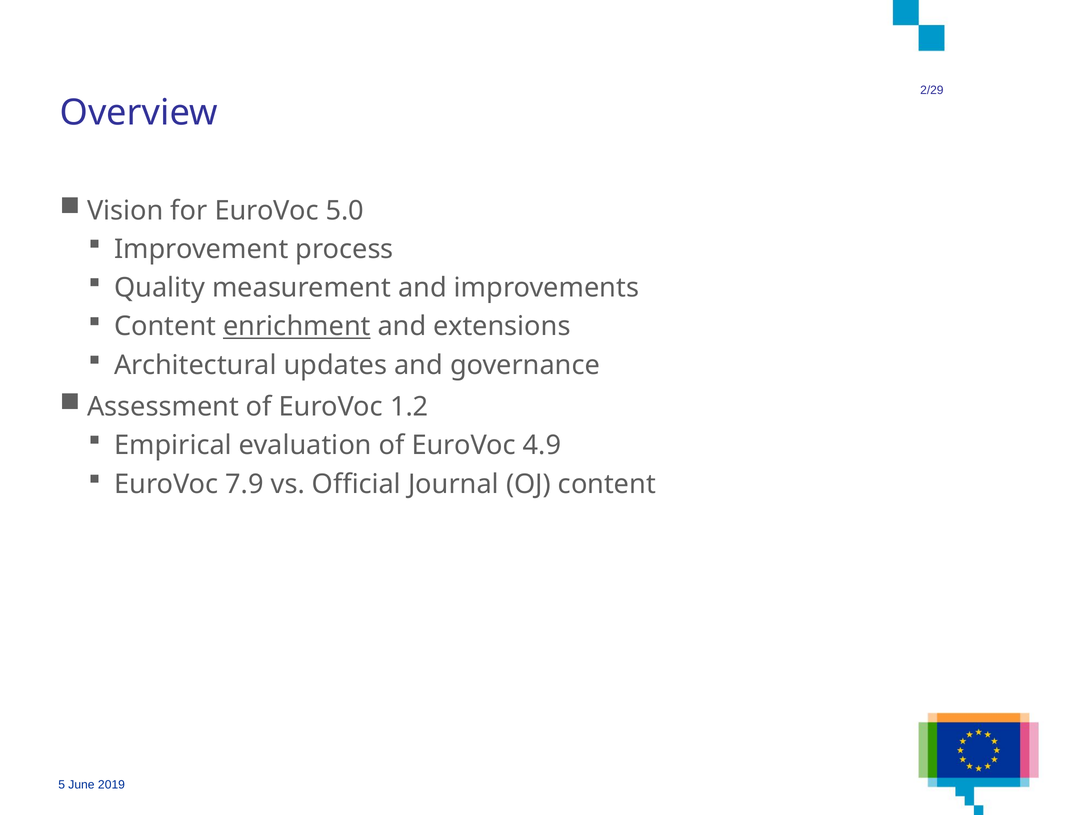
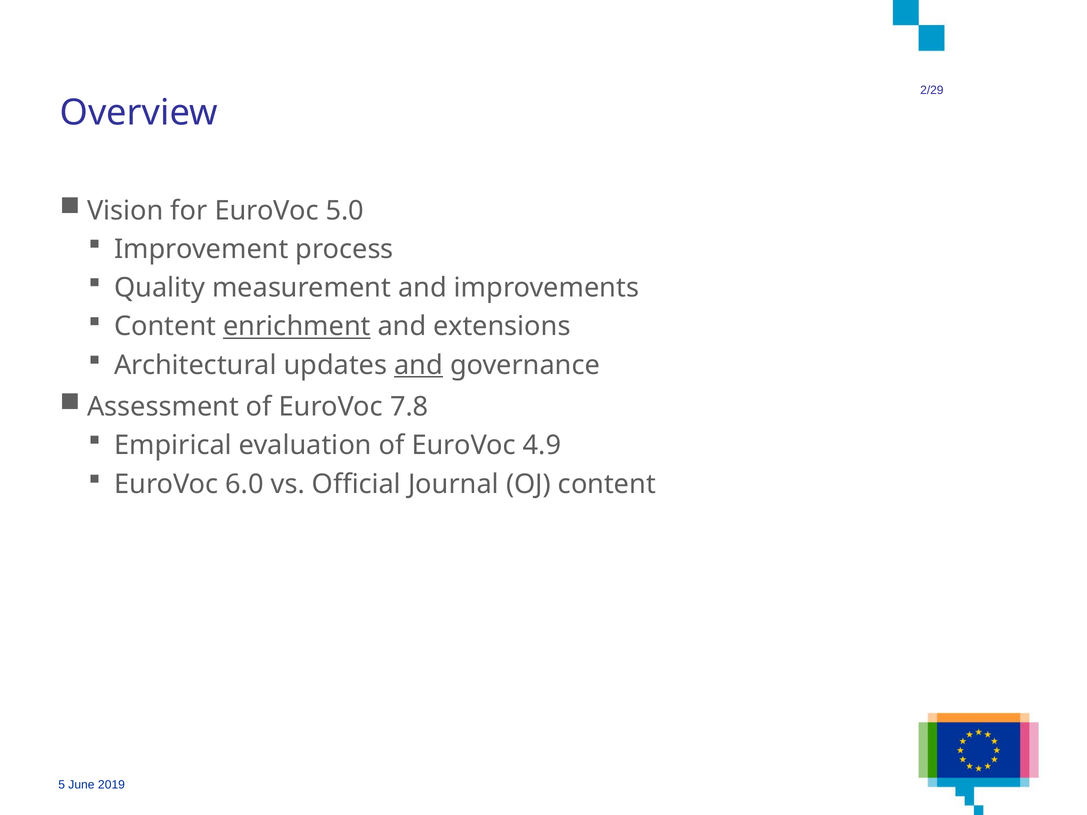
and underline: none -> present (419, 365)
1.2: 1.2 -> 7.8 (409, 407)
7.9: 7.9 -> 6.0 (245, 484)
